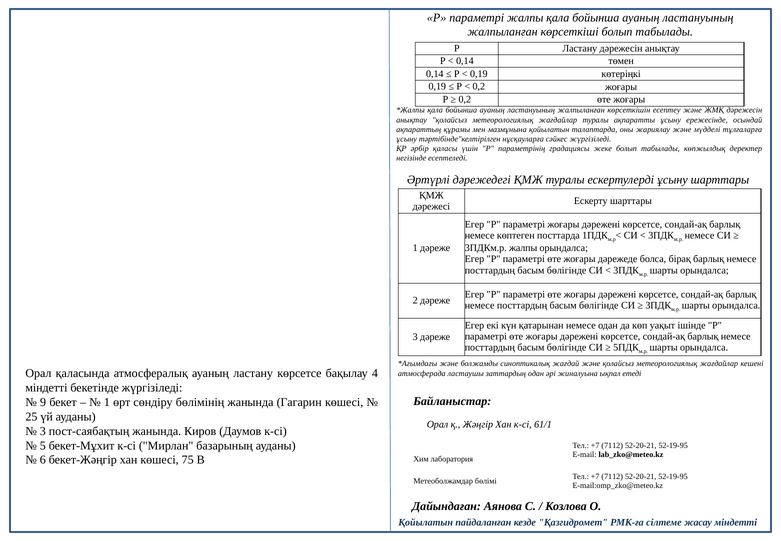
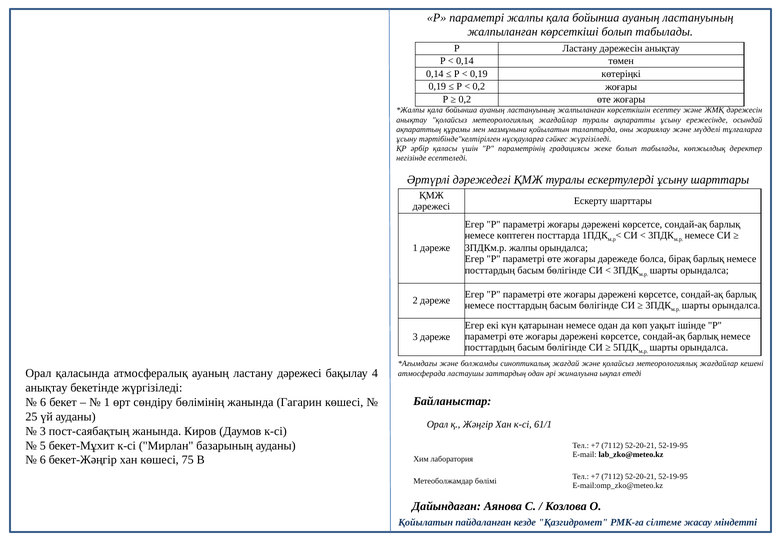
ластану көрсетсе: көрсетсе -> дәрежесі (299, 373)
міндетті: міндетті -> анықтау (46, 388)
9: 9 -> 6 (43, 402)
